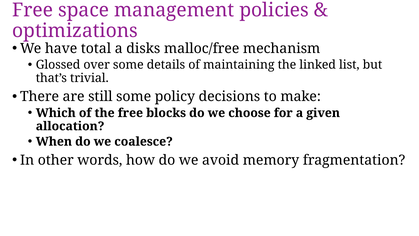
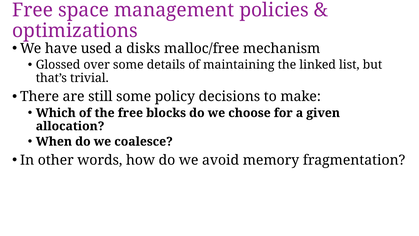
total: total -> used (96, 48)
